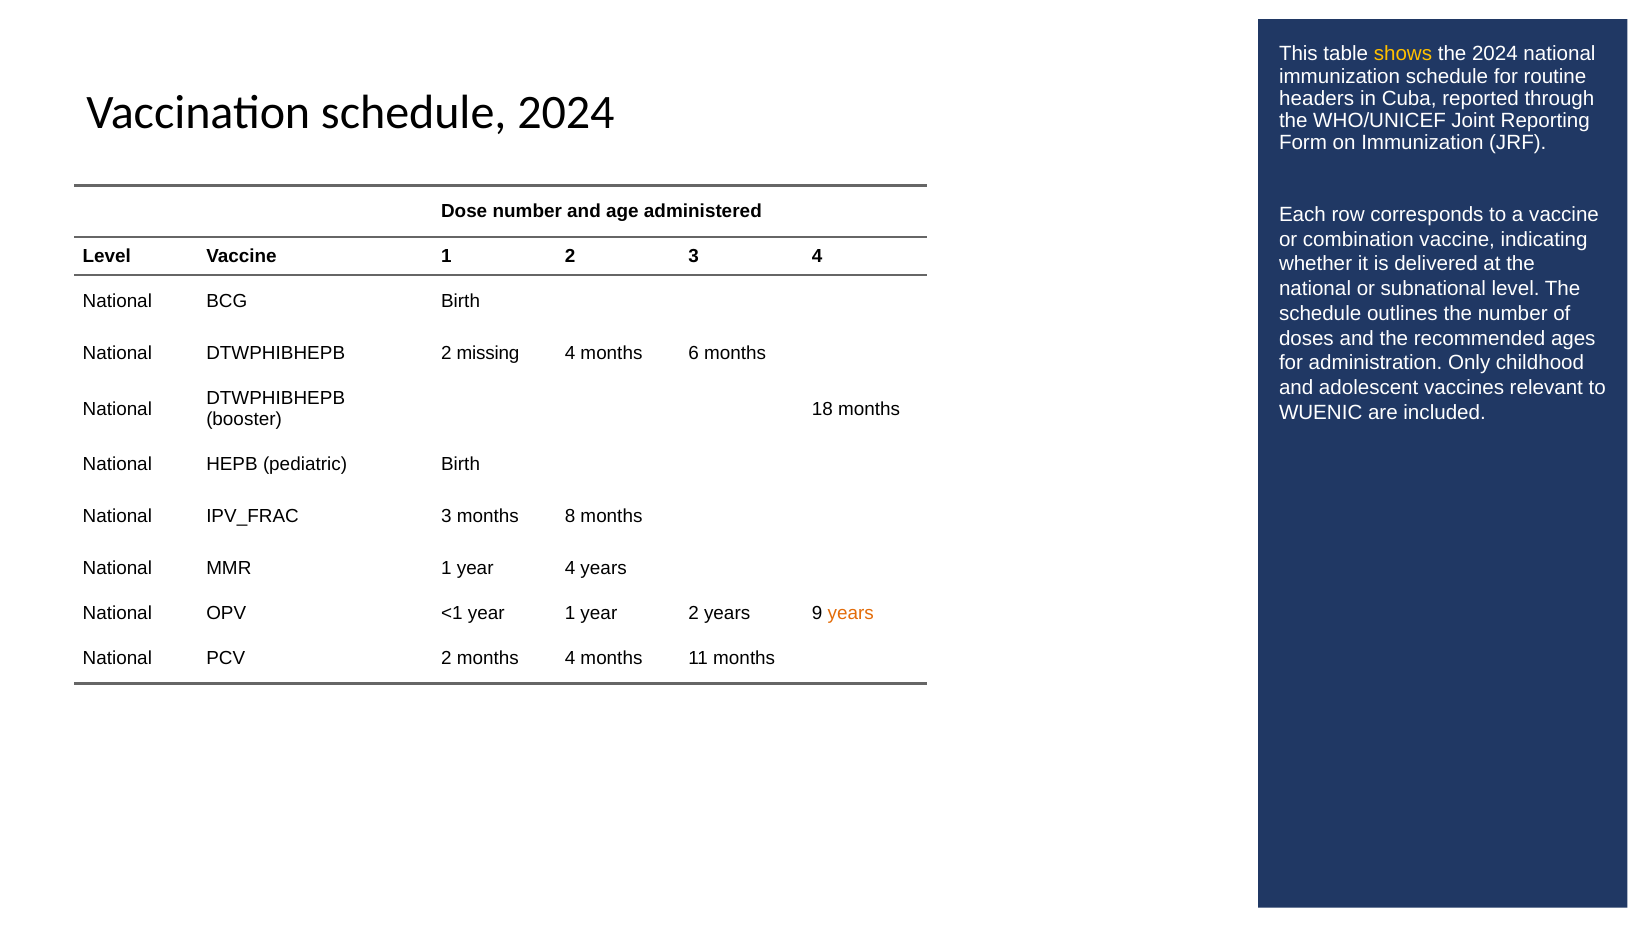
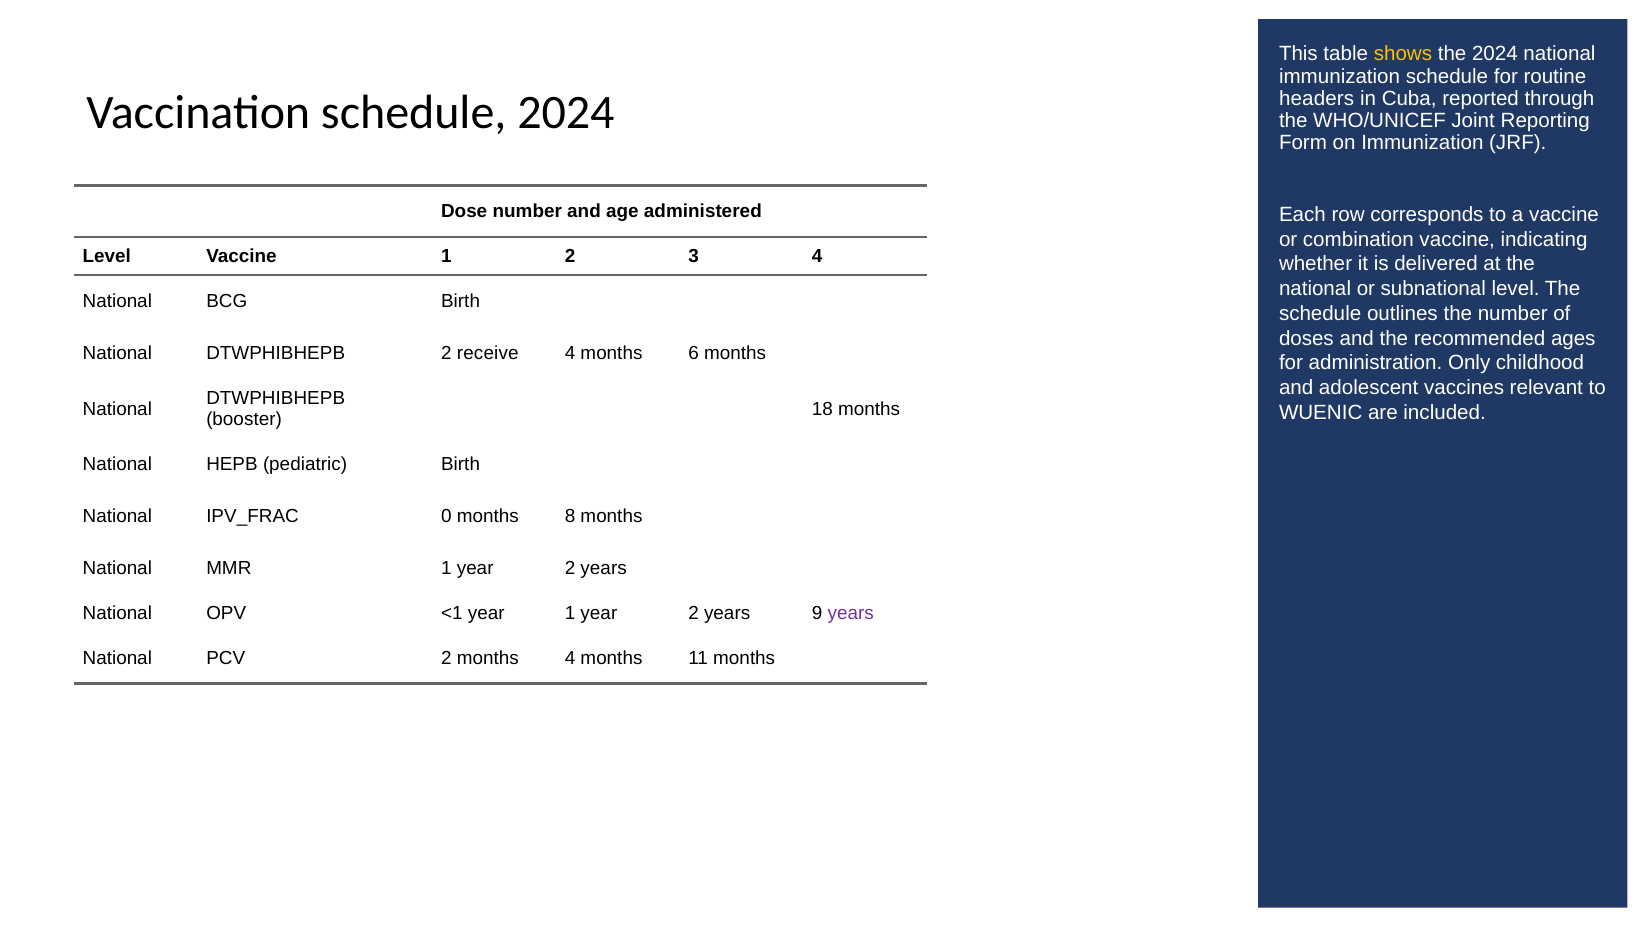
missing: missing -> receive (488, 353)
3: 3 -> 0 (446, 516)
MMR 1 year 4: 4 -> 2 (570, 568)
years colour: orange -> purple (851, 613)
